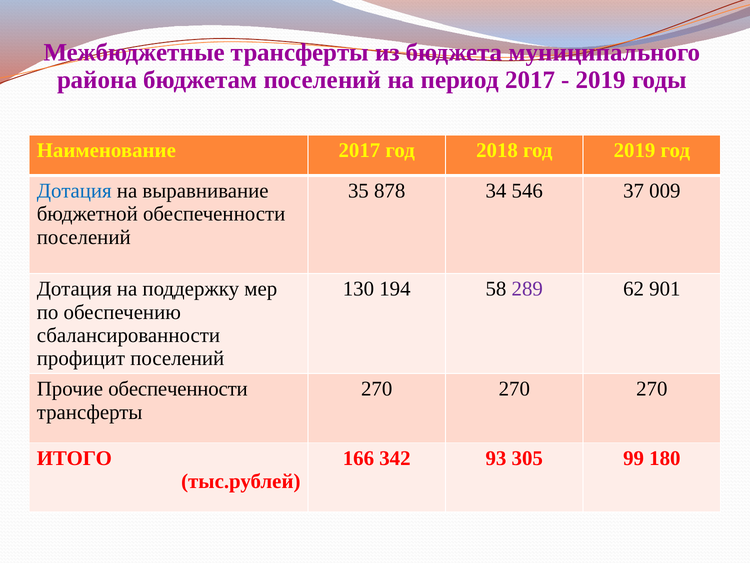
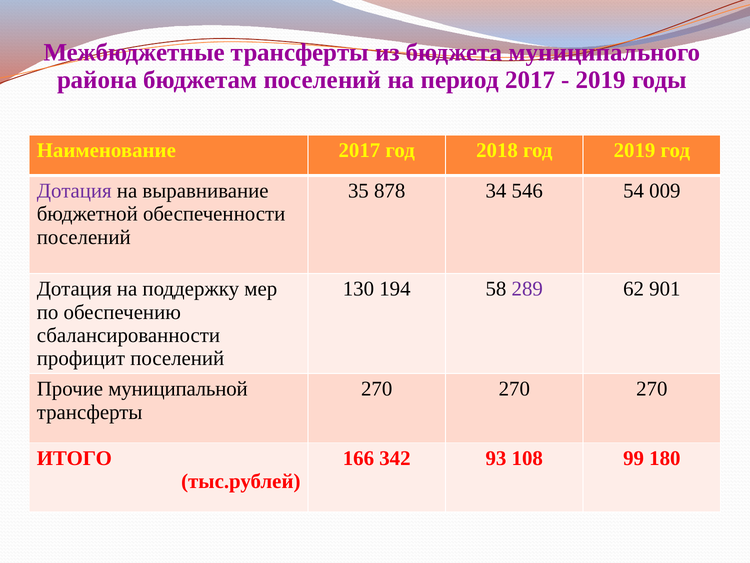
Дотация colour: blue -> purple (74, 191)
37: 37 -> 54 (634, 191)
Прочие обеспеченности: обеспеченности -> муниципальной (178, 389)
305: 305 -> 108 (527, 458)
